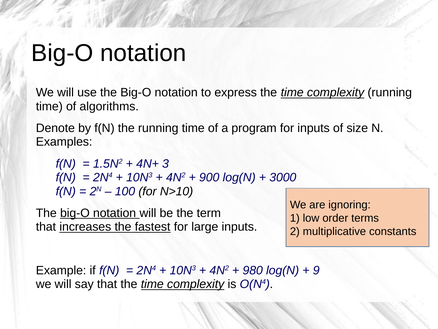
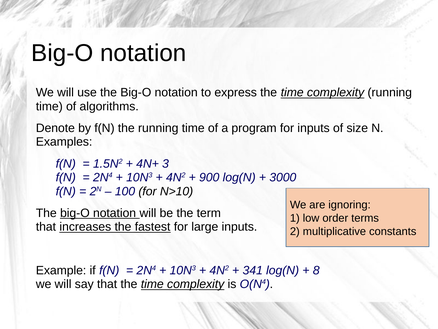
980: 980 -> 341 (253, 270)
9: 9 -> 8 (316, 270)
